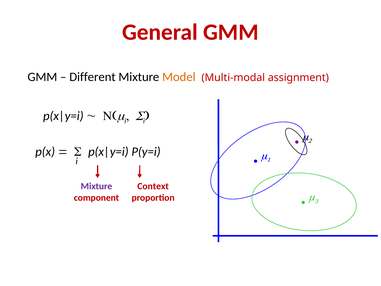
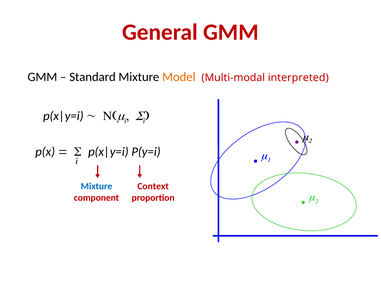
Different: Different -> Standard (93, 77)
assignment: assignment -> interpreted (298, 78)
Mixture colour: purple -> blue (96, 186)
